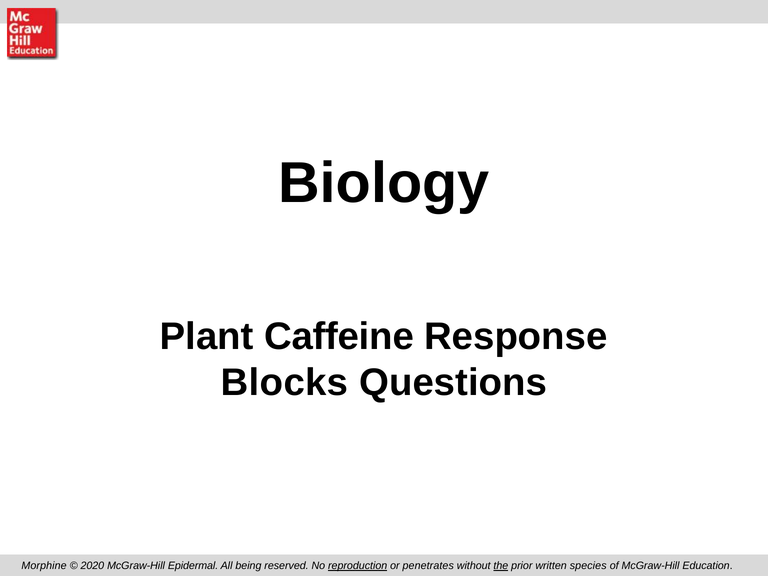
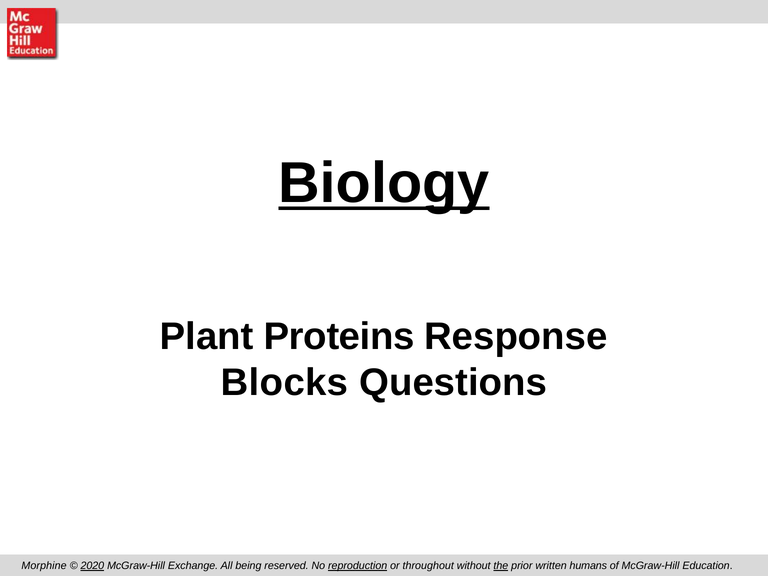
Biology underline: none -> present (384, 183)
Caffeine: Caffeine -> Proteins (339, 337)
2020 underline: none -> present (92, 566)
Epidermal: Epidermal -> Exchange (193, 566)
penetrates: penetrates -> throughout (428, 566)
species: species -> humans (588, 566)
